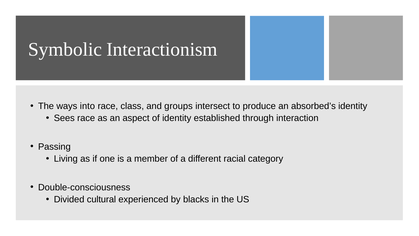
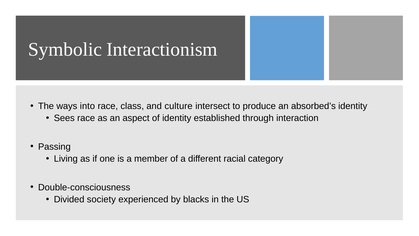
groups: groups -> culture (179, 106)
cultural: cultural -> society (101, 199)
